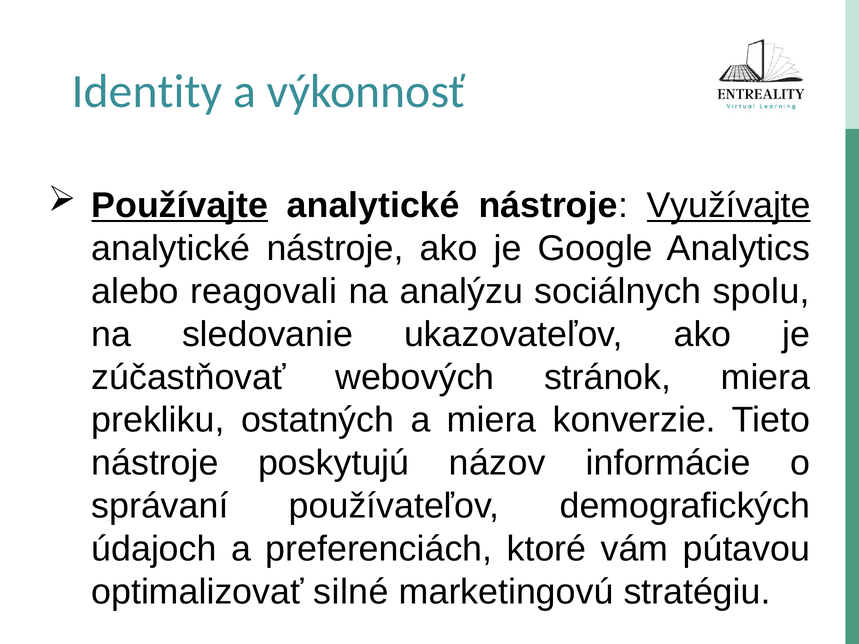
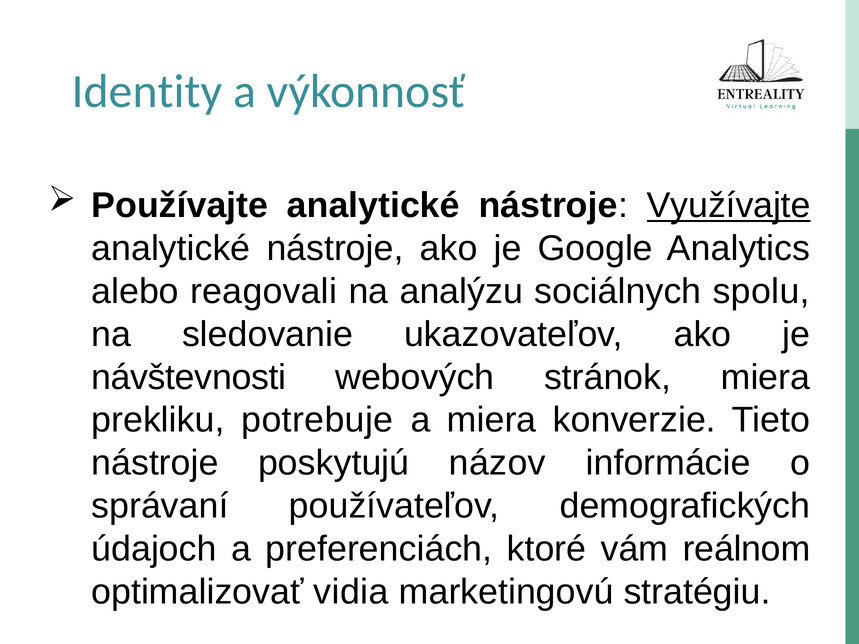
Používajte underline: present -> none (180, 206)
zúčastňovať: zúčastňovať -> návštevnosti (189, 377)
ostatných: ostatných -> potrebuje (317, 420)
pútavou: pútavou -> reálnom (747, 549)
silné: silné -> vidia (351, 592)
